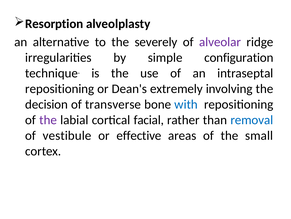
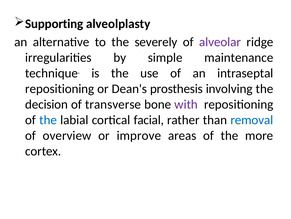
Resorption: Resorption -> Supporting (54, 24)
configuration: configuration -> maintenance (239, 57)
extremely: extremely -> prosthesis (176, 89)
with colour: blue -> purple (186, 104)
the colour: purple -> blue (48, 120)
vestibule: vestibule -> overview (67, 135)
effective: effective -> improve (139, 135)
small: small -> more (259, 135)
